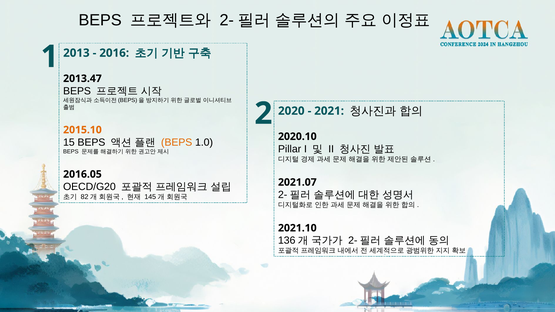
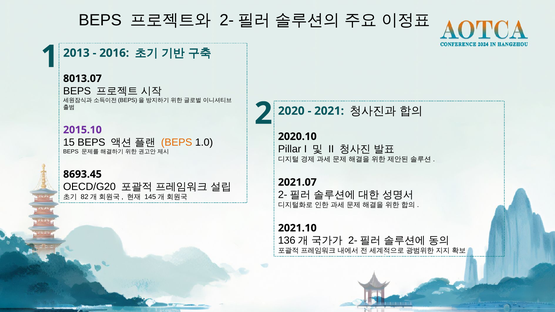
2013.47: 2013.47 -> 8013.07 (82, 79)
2015.10 colour: orange -> purple (82, 130)
2016.05: 2016.05 -> 8693.45 (82, 174)
